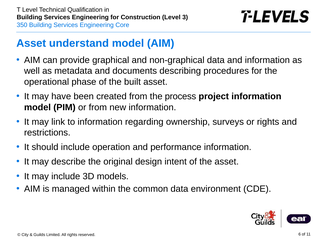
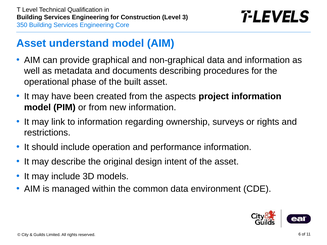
process: process -> aspects (180, 97)
